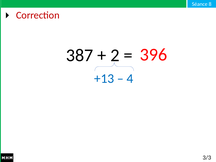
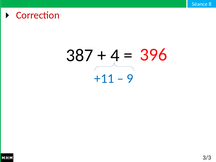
2: 2 -> 4 (115, 55)
+13: +13 -> +11 (104, 79)
4: 4 -> 9 (130, 79)
